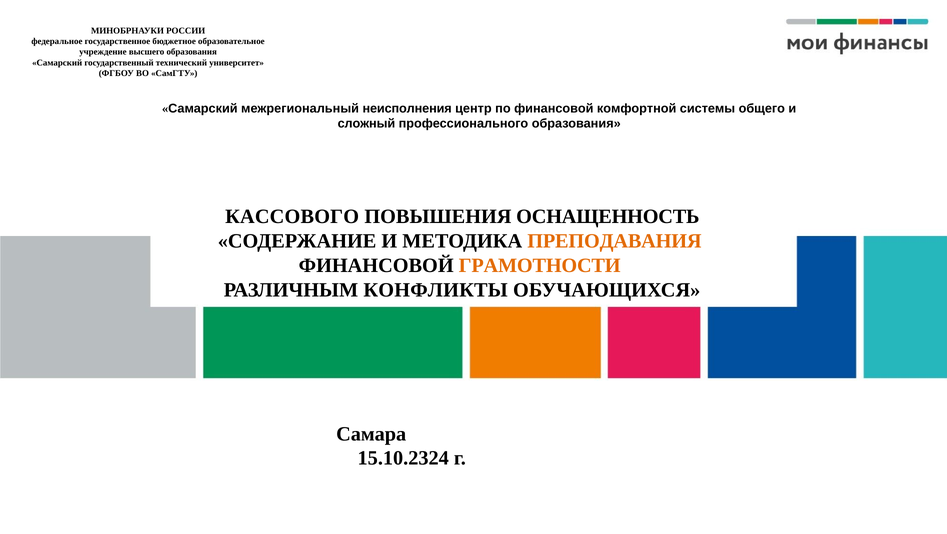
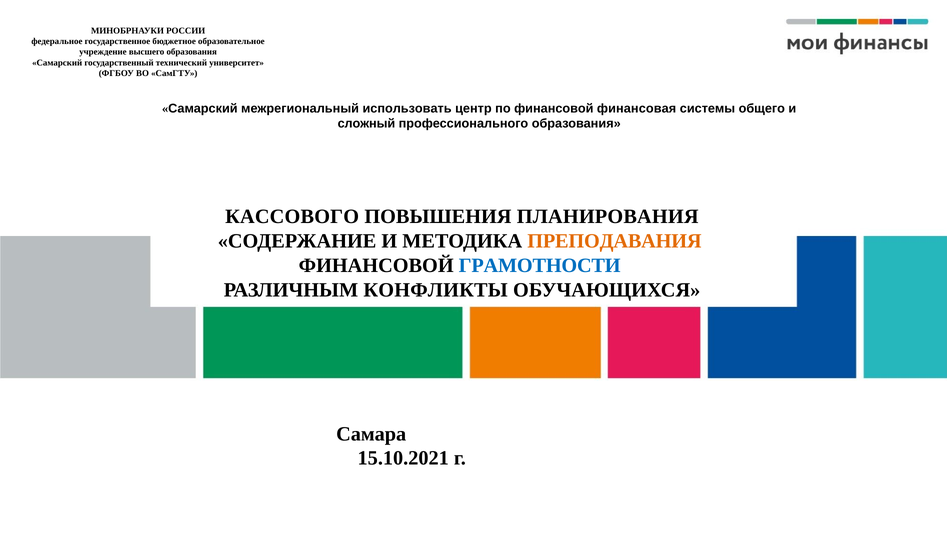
неисполнения: неисполнения -> использовать (407, 108)
комфортной: комфортной -> финансовая (637, 108)
ОСНАЩЕННОСТЬ: ОСНАЩЕННОСТЬ -> ПЛАНИРОВАНИЯ (608, 217)
ГРАМОТНОСТИ colour: orange -> blue (540, 265)
15.10.2324: 15.10.2324 -> 15.10.2021 (403, 458)
